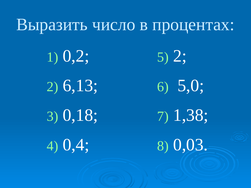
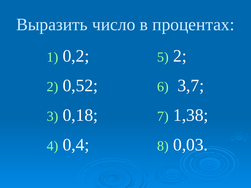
6,13: 6,13 -> 0,52 (80, 86)
5,0: 5,0 -> 3,7 (191, 86)
